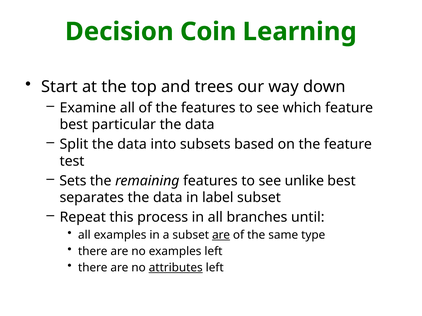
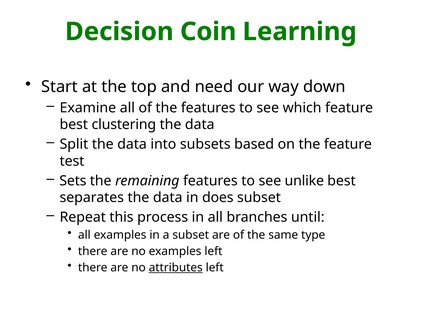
trees: trees -> need (214, 87)
particular: particular -> clustering (124, 125)
label: label -> does (218, 198)
are underline: present -> none (221, 235)
